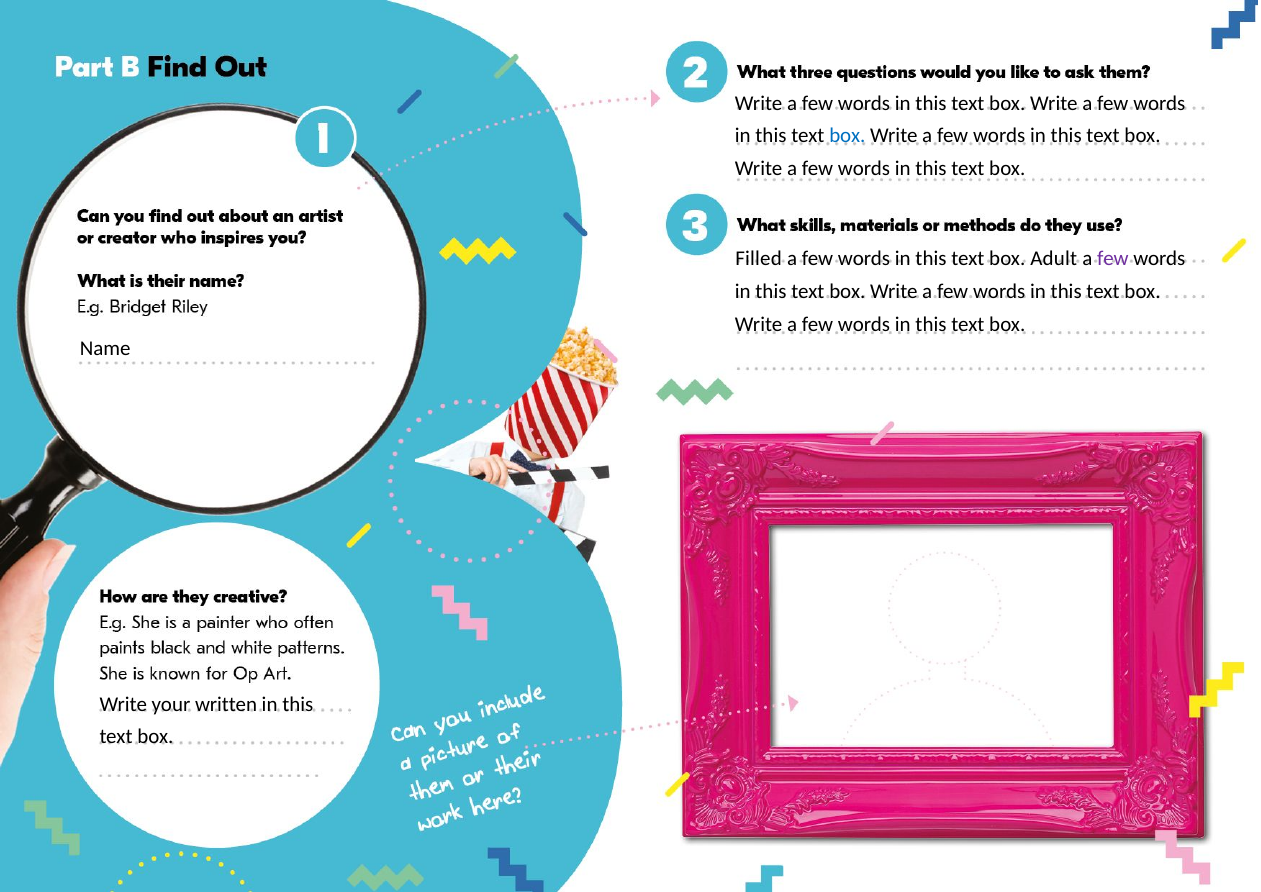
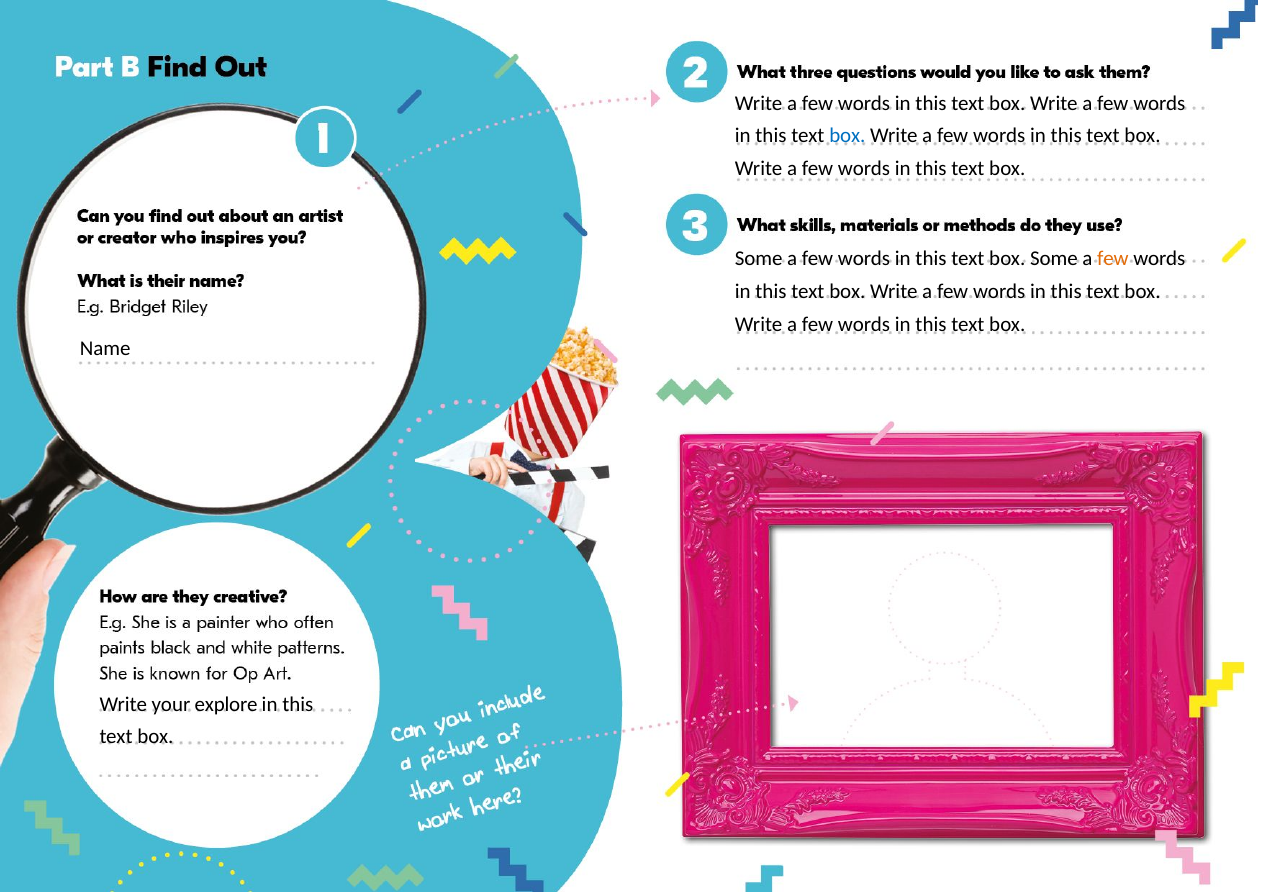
Filled: Filled -> Some (759, 259)
Adult: Adult -> Some (1054, 259)
few colour: purple -> orange (1113, 259)
written: written -> explore (226, 705)
